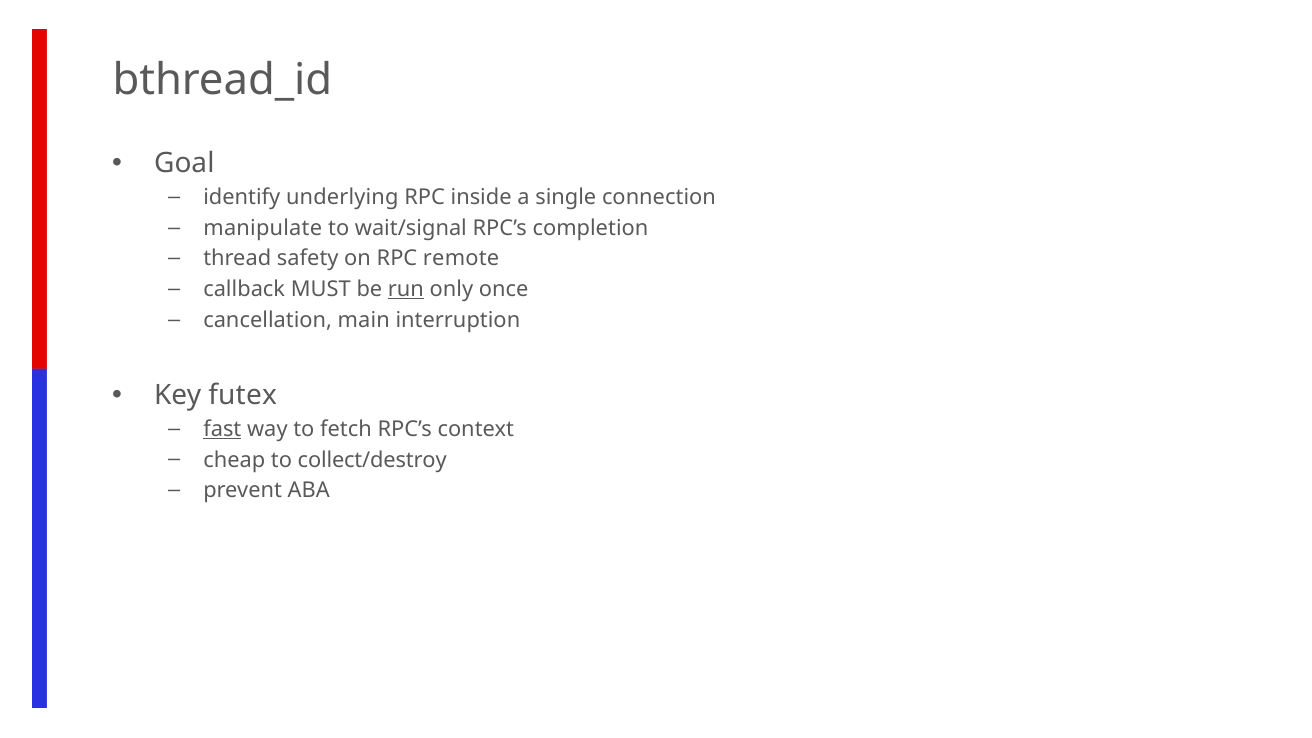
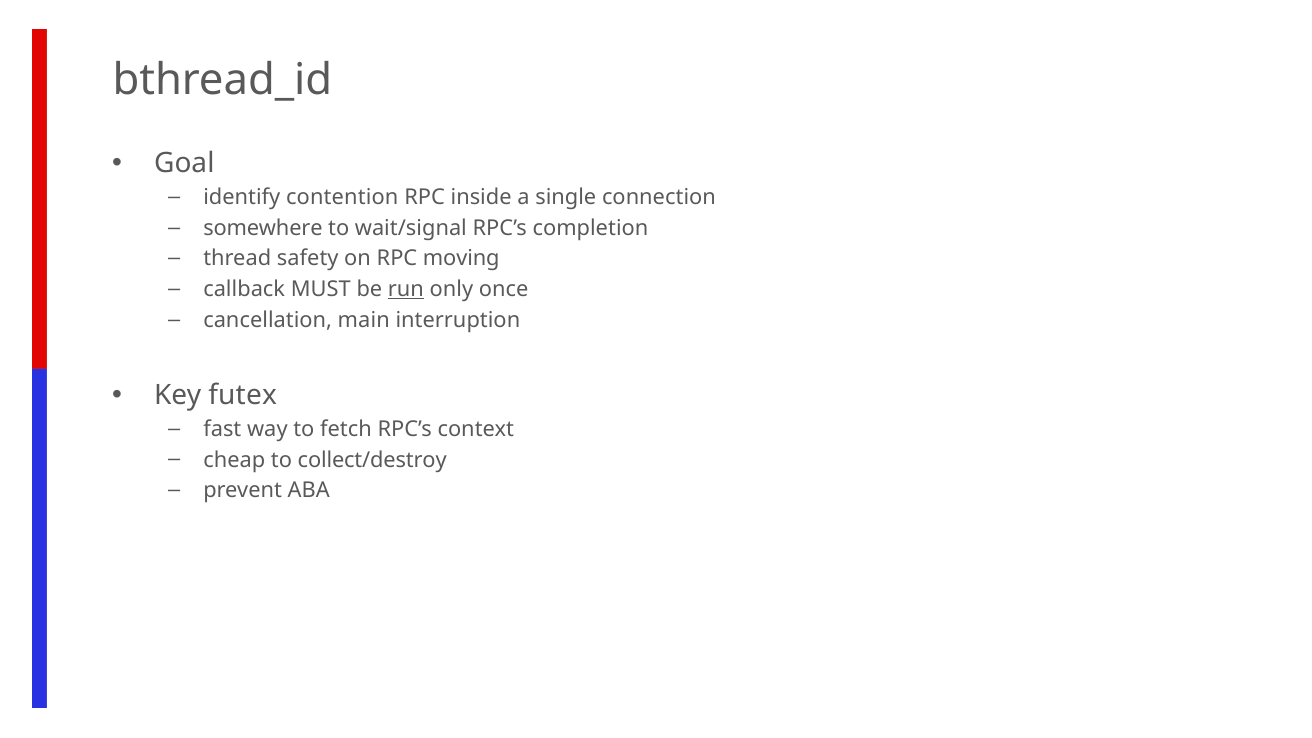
underlying: underlying -> contention (342, 197)
manipulate: manipulate -> somewhere (263, 228)
remote: remote -> moving (461, 259)
fast underline: present -> none (222, 429)
